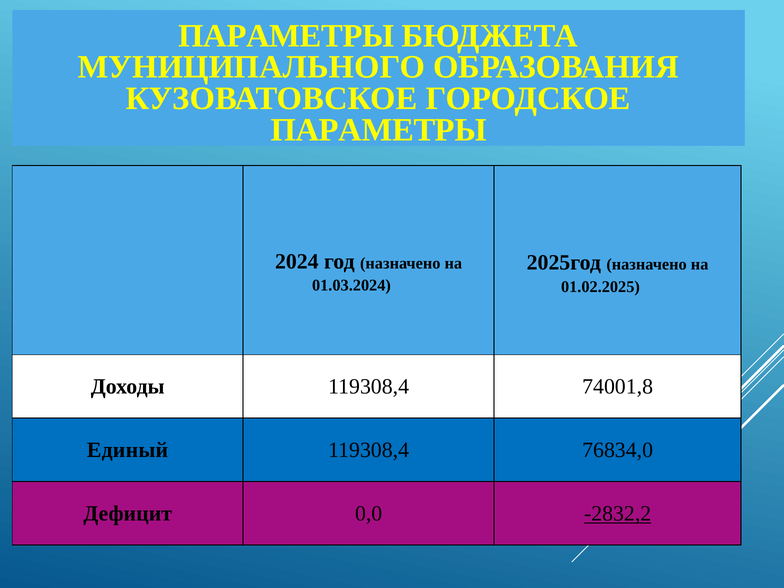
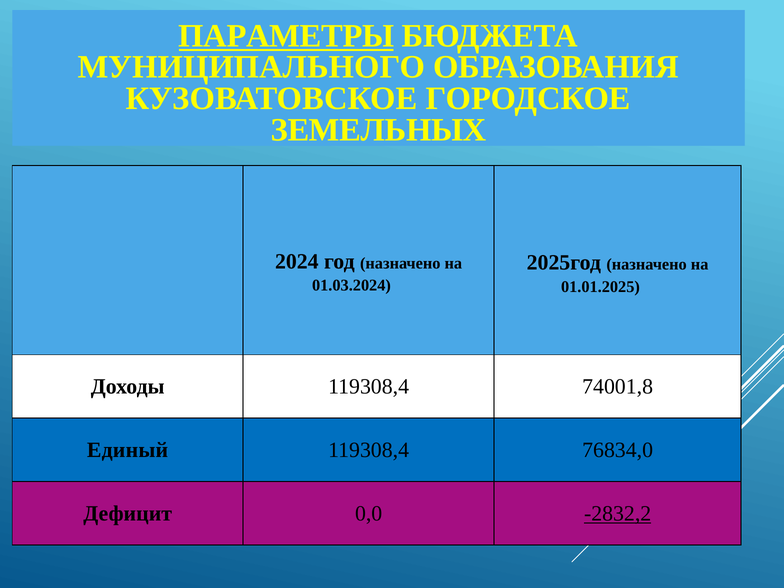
ПАРАМЕТРЫ underline: none -> present (286, 36)
ПАРАМЕТРЫ: ПАРАМЕТРЫ -> ЗЕМЕЛЬНЫХ (379, 130)
01.02.2025: 01.02.2025 -> 01.01.2025 (600, 287)
